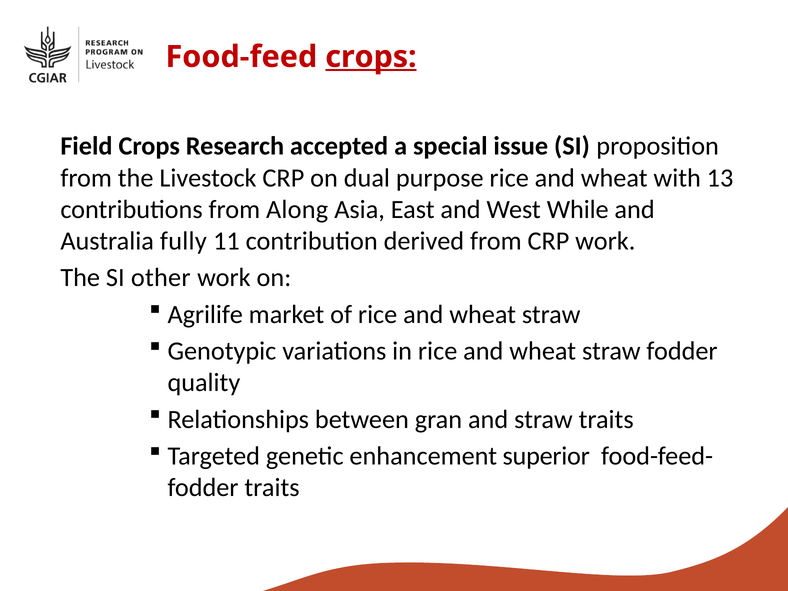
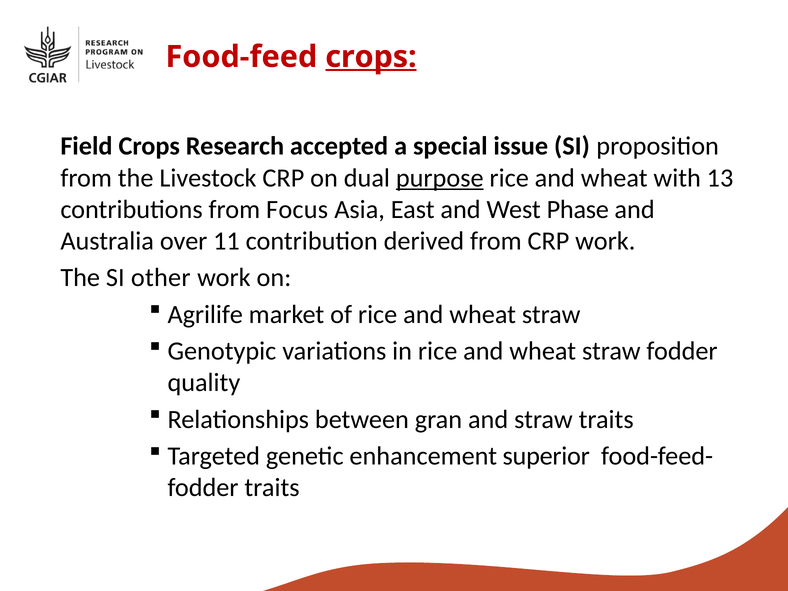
purpose underline: none -> present (440, 178)
Along: Along -> Focus (297, 209)
While: While -> Phase (578, 209)
fully: fully -> over (184, 241)
